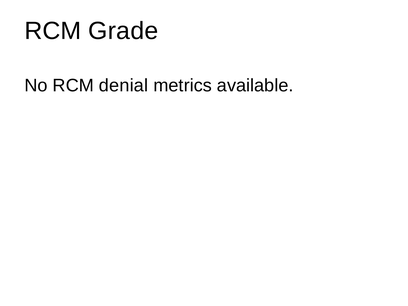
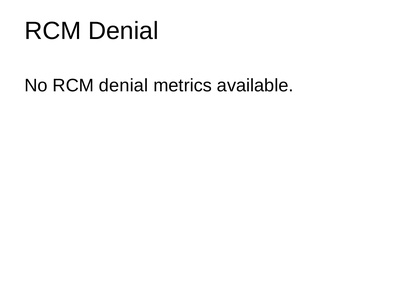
Grade: Grade -> Denial (123, 31)
